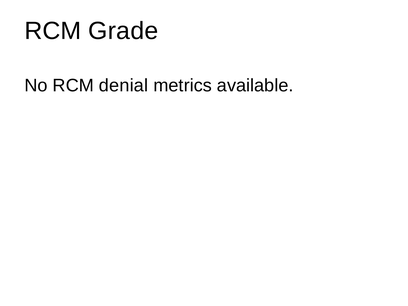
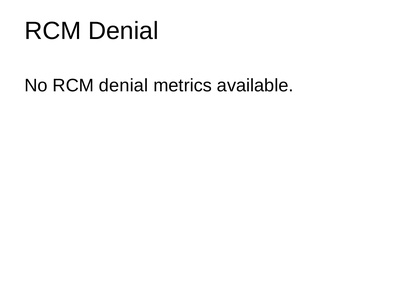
Grade: Grade -> Denial (123, 31)
